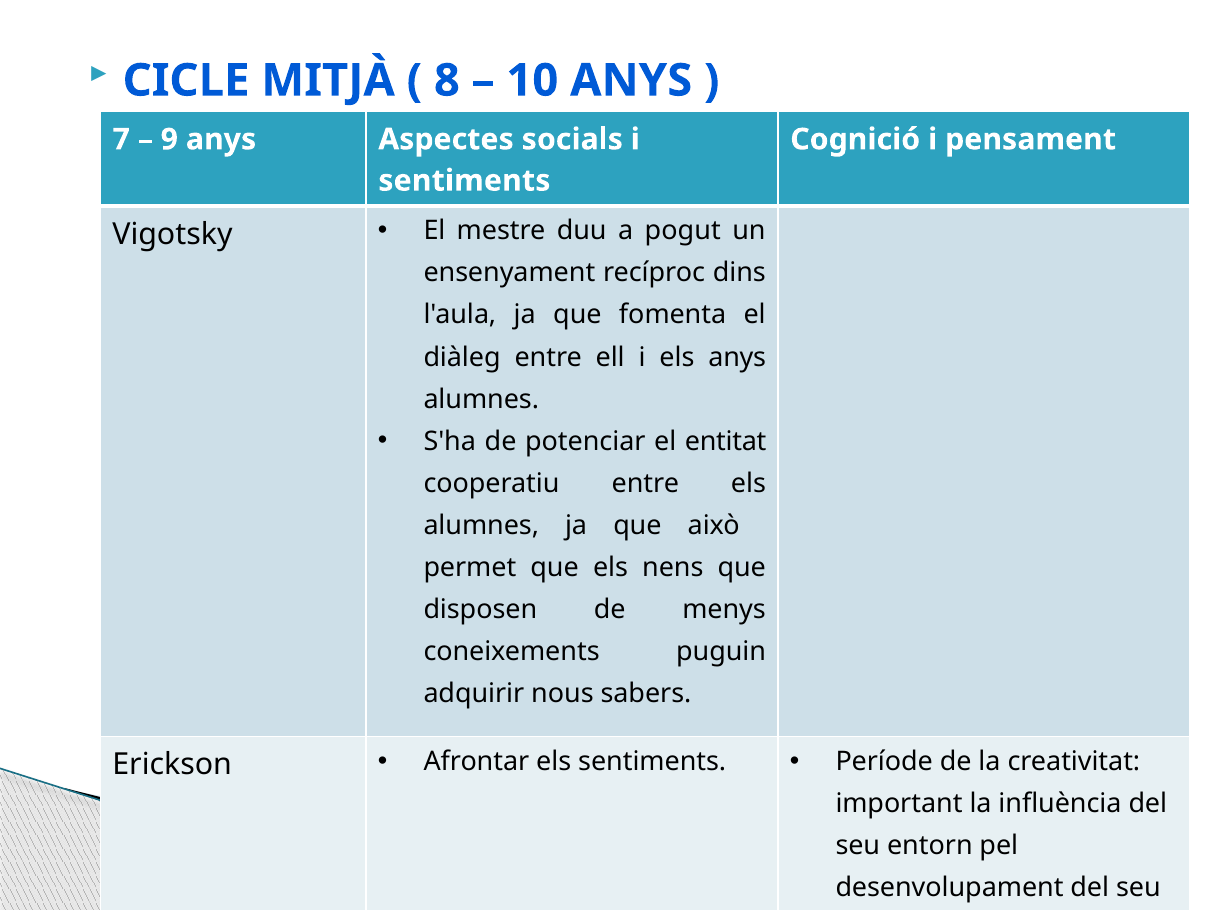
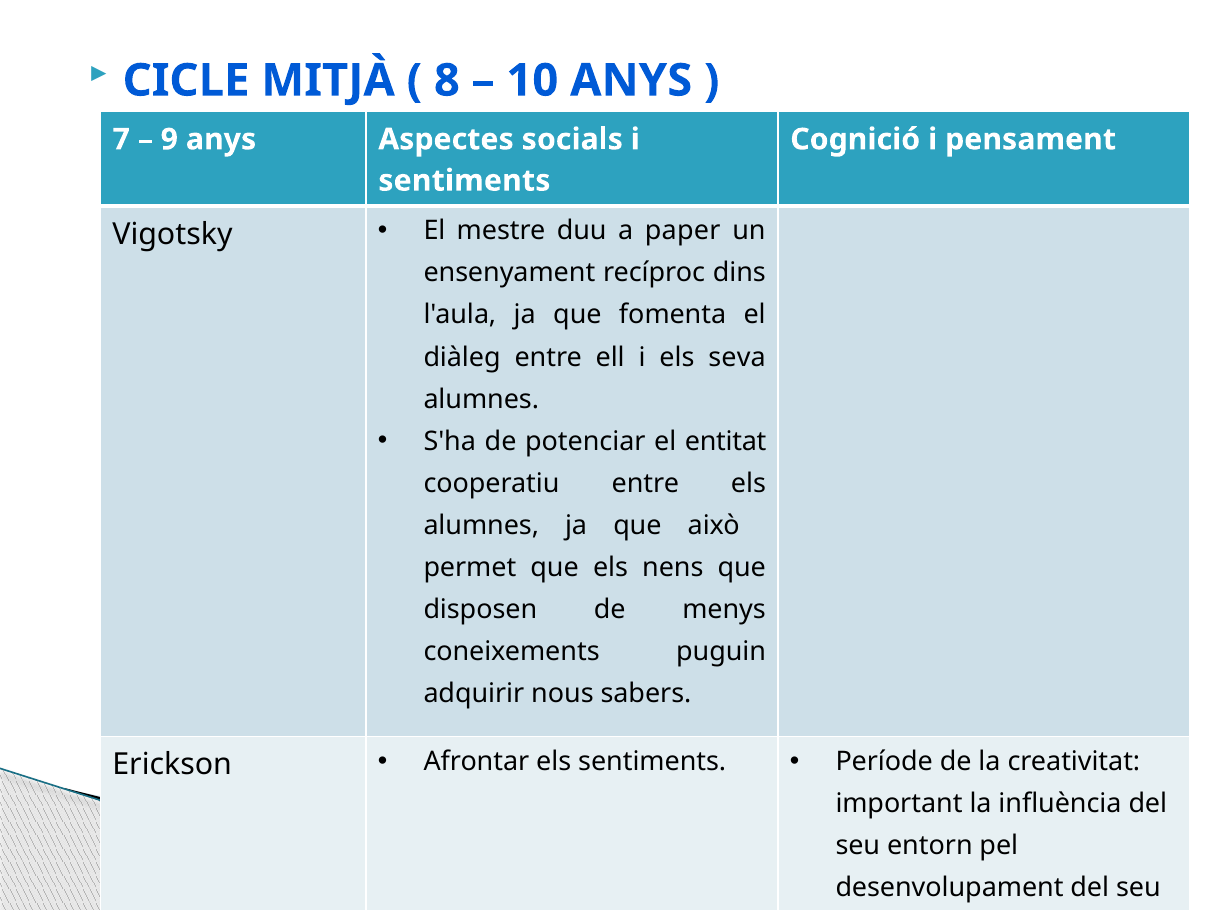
pogut: pogut -> paper (683, 231)
els anys: anys -> seva (737, 357)
